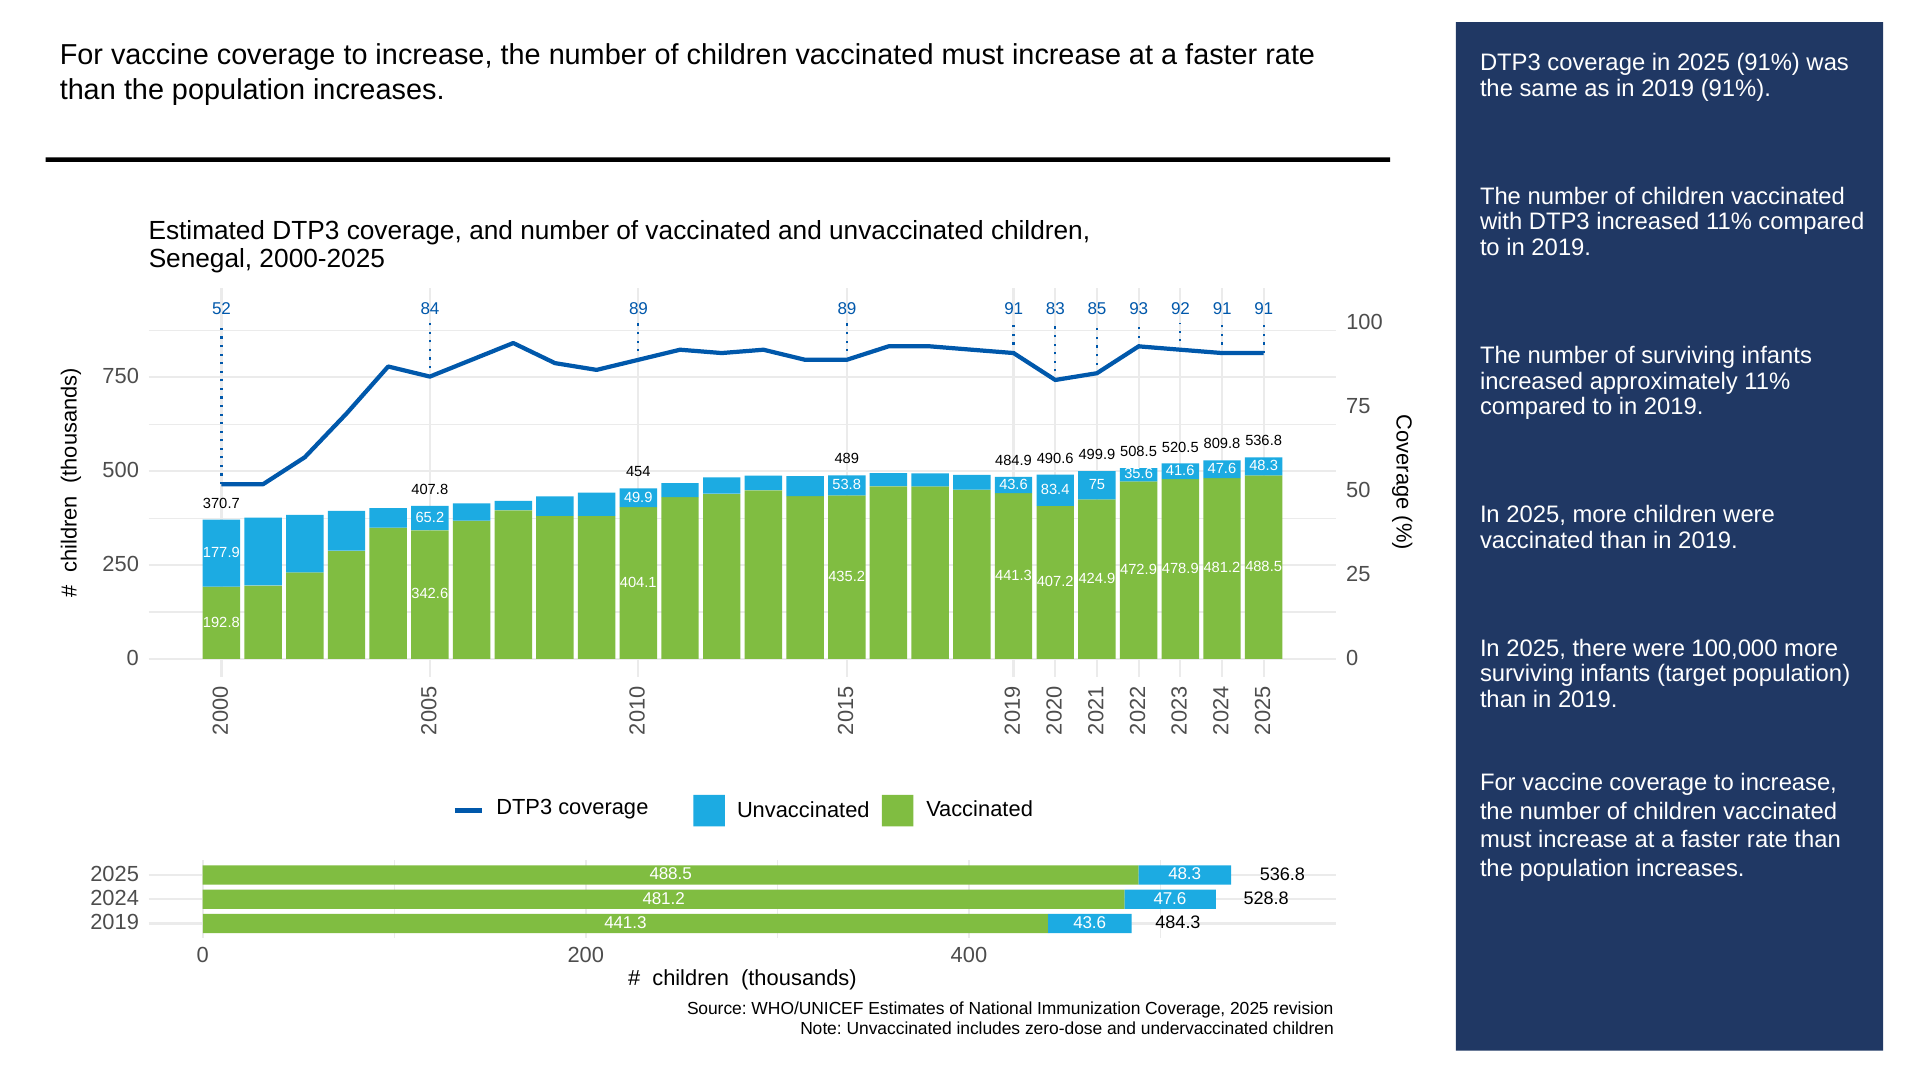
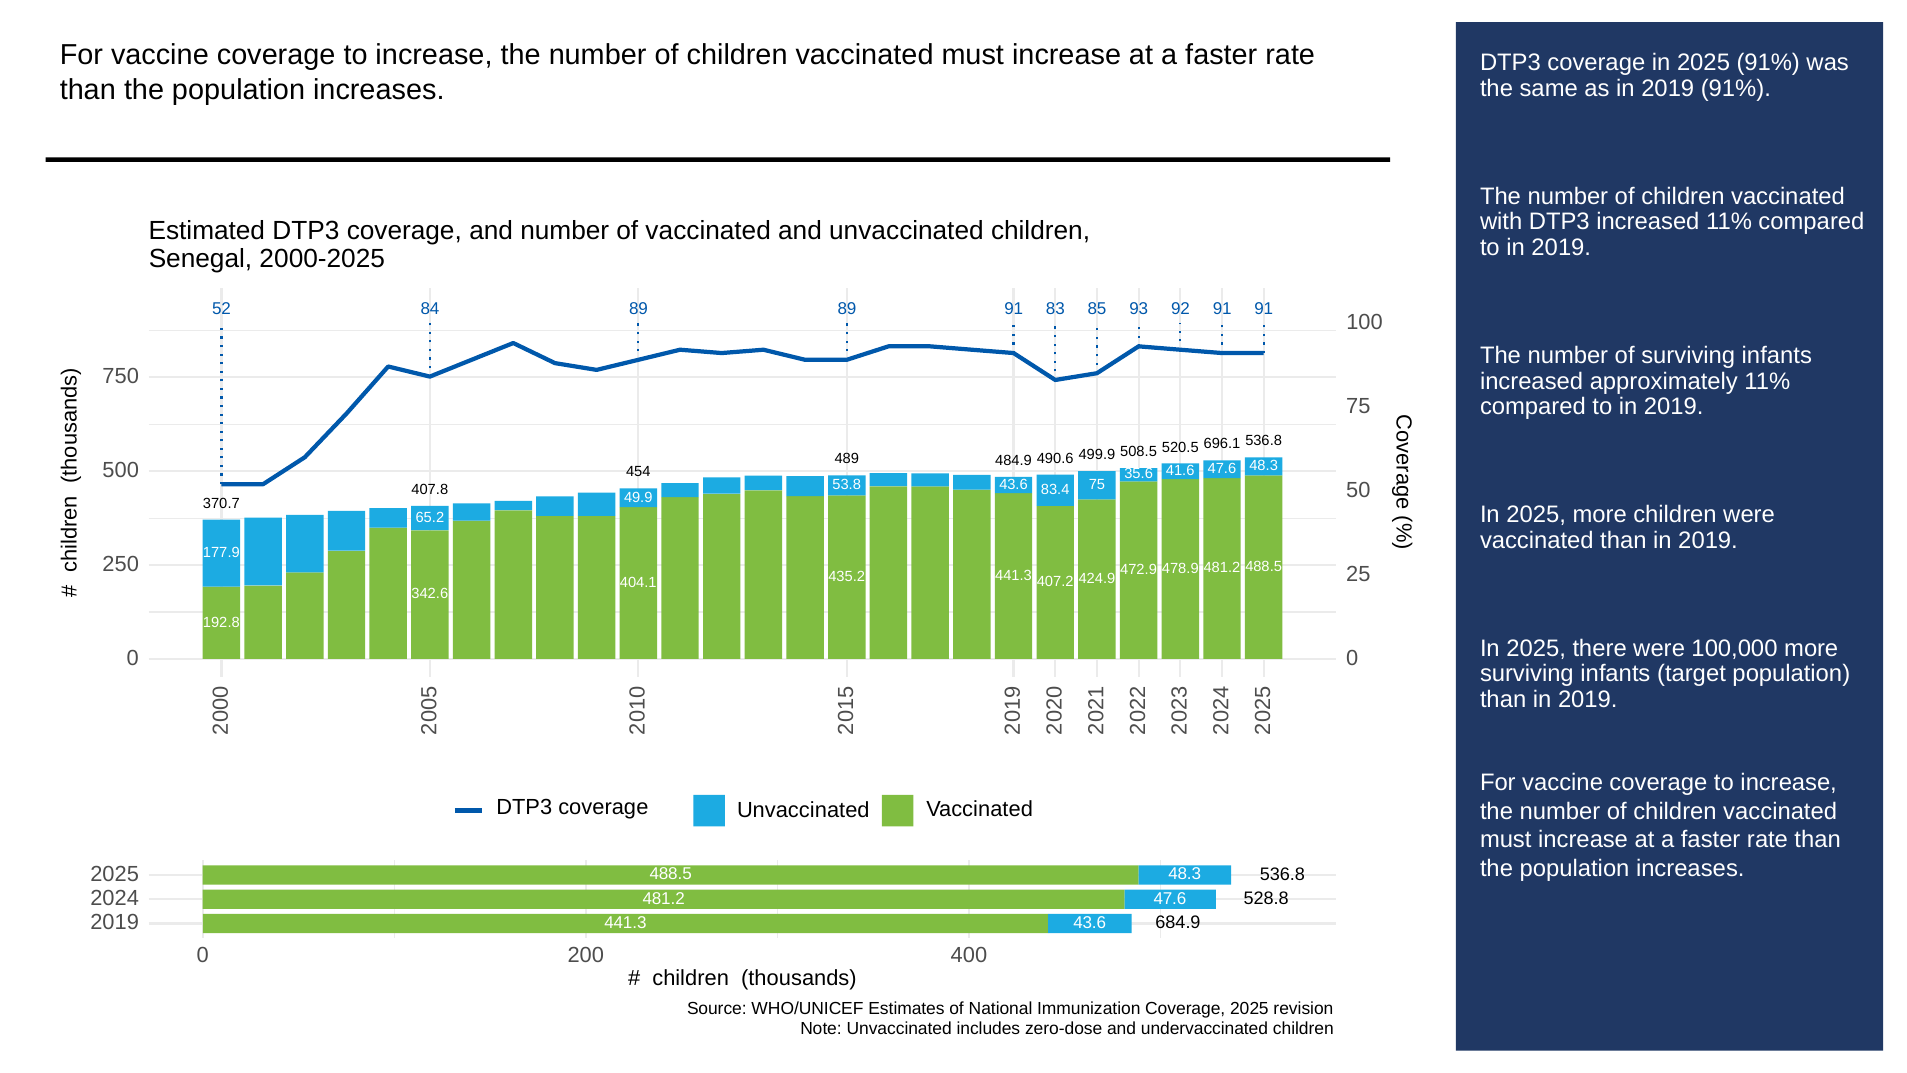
809.8: 809.8 -> 696.1 (1222, 444)
484.3: 484.3 -> 684.9 (1178, 923)
